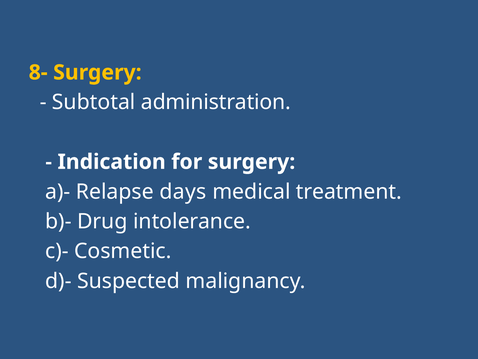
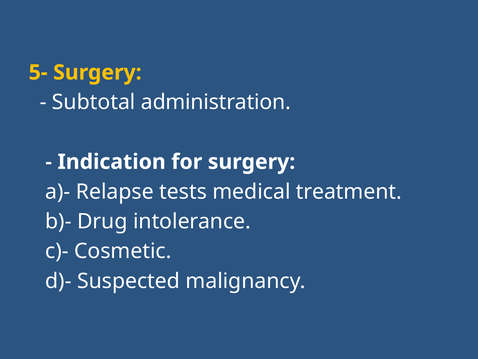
8-: 8- -> 5- (38, 72)
days: days -> tests (183, 191)
